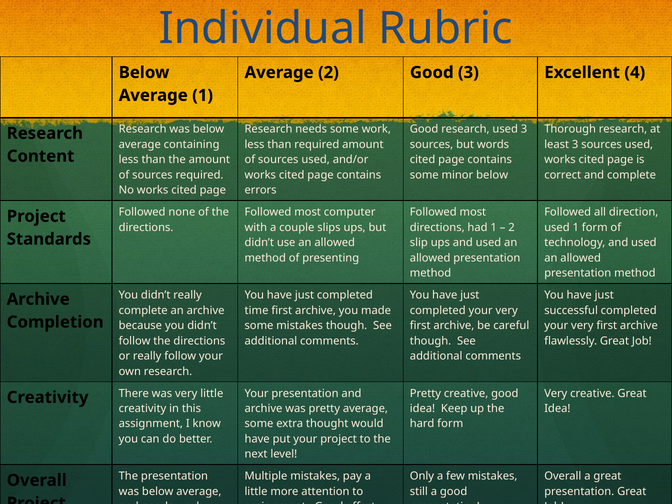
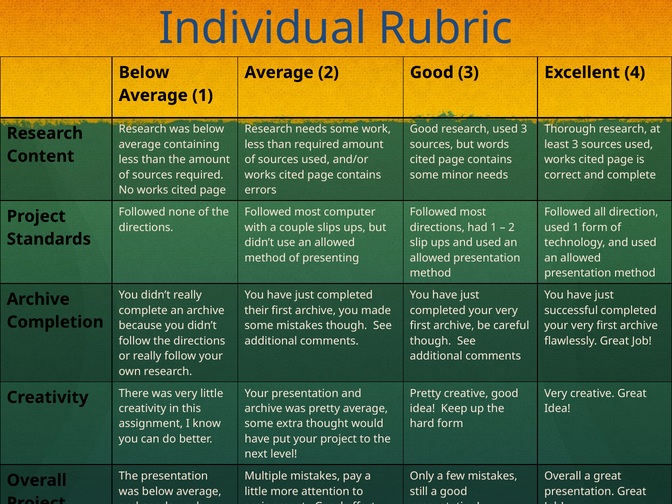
minor below: below -> needs (492, 175)
time: time -> their (257, 310)
